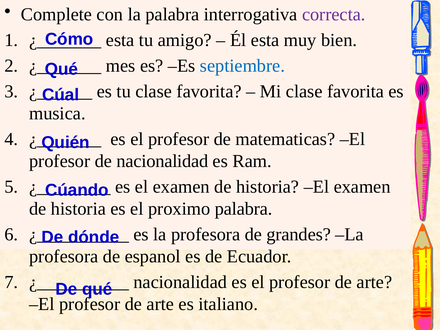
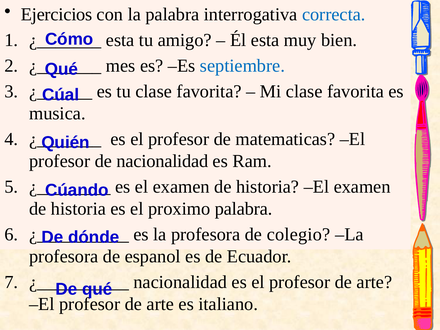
Complete: Complete -> Ejercicios (57, 14)
correcta colour: purple -> blue (334, 14)
grandes: grandes -> colegio (299, 235)
